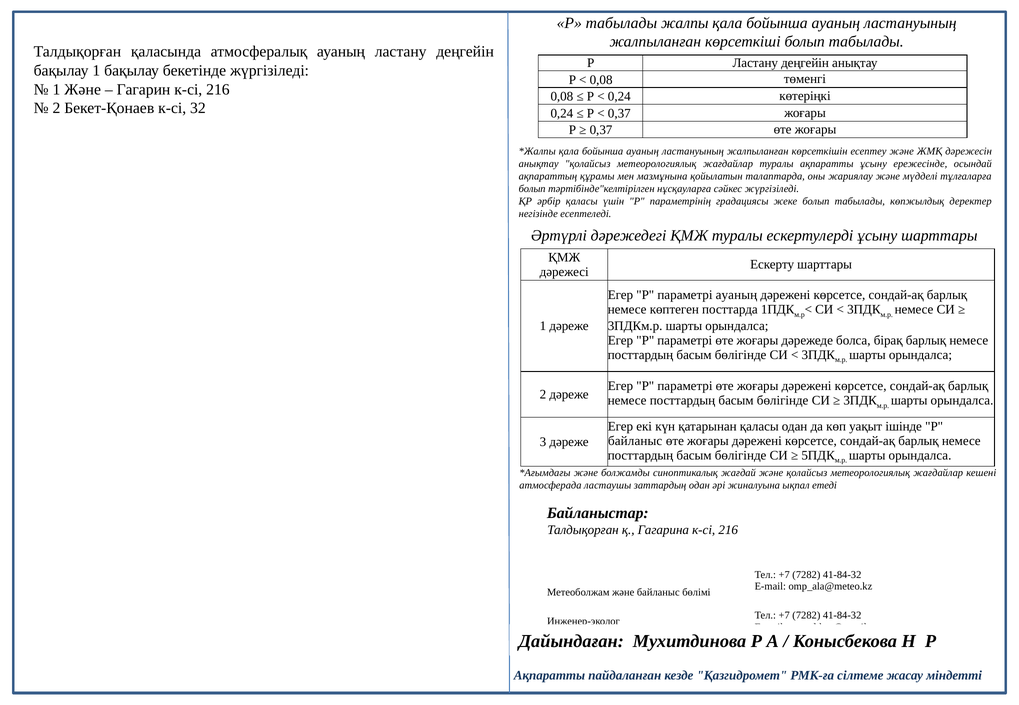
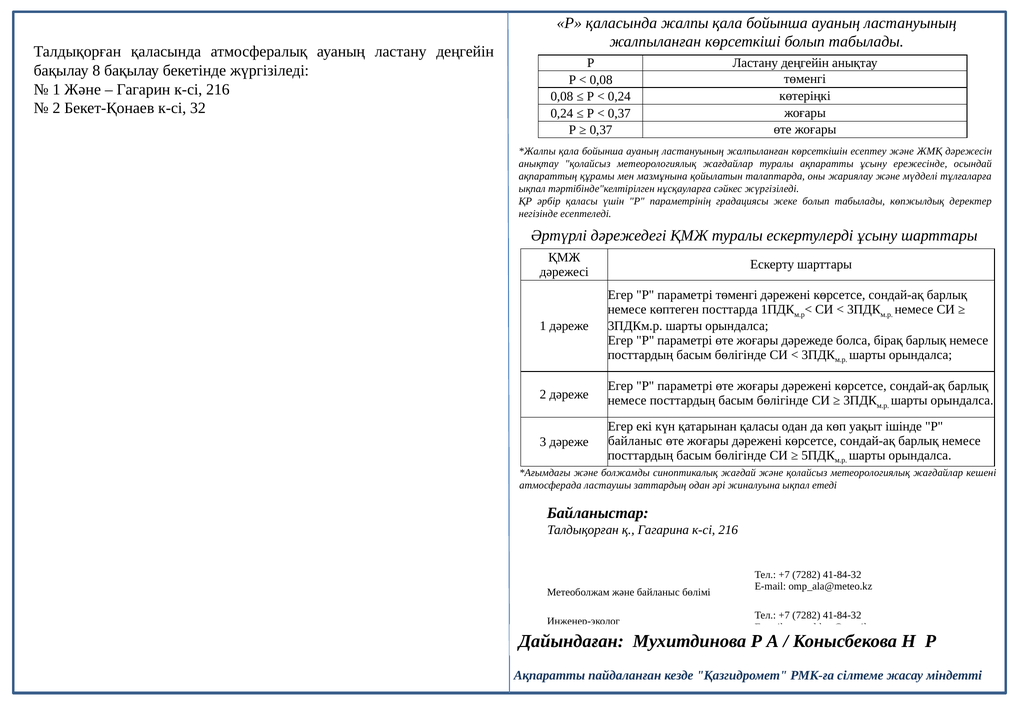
Р табылады: табылады -> қаласында (621, 23)
бақылау 1: 1 -> 8 (96, 71)
болып: болып -> ықпал (532, 189)
параметрі ауаның: ауаның -> төменгі (737, 295)
